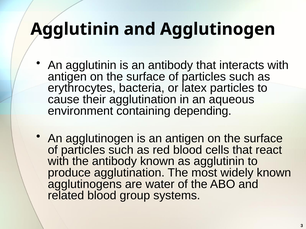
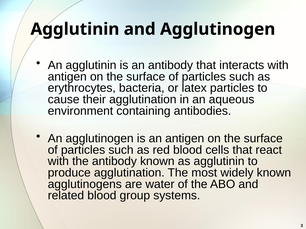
depending: depending -> antibodies (203, 111)
